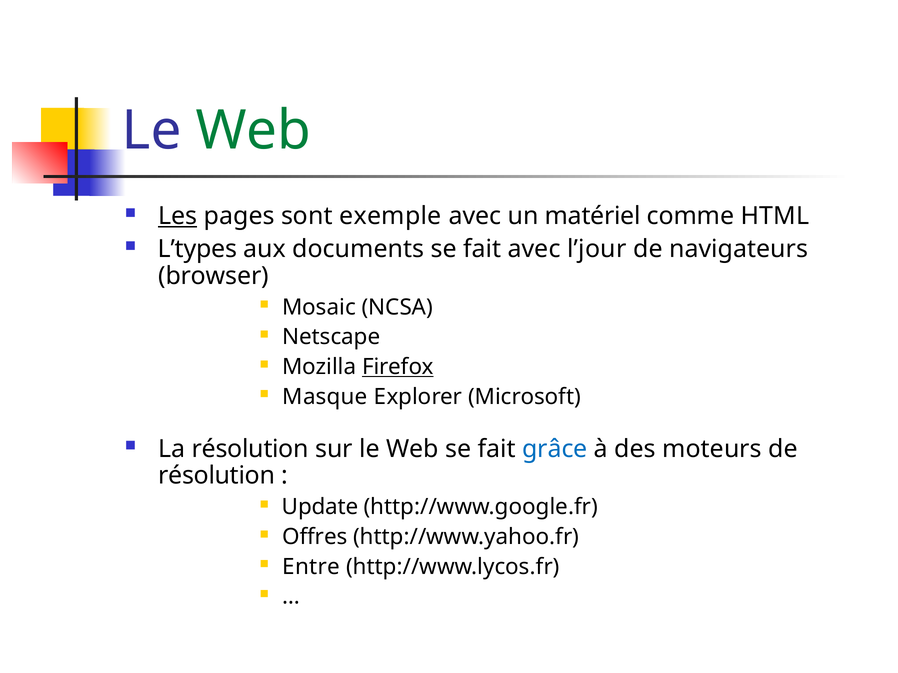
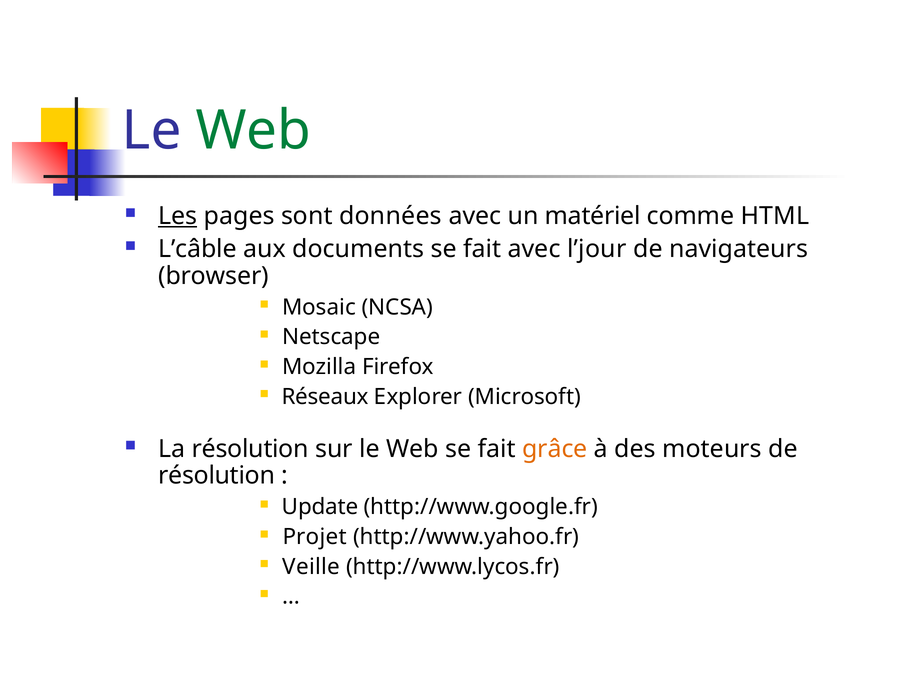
exemple: exemple -> données (390, 216)
L’types: L’types -> L’câble (197, 249)
Firefox underline: present -> none (398, 367)
Masque: Masque -> Réseaux (325, 397)
grâce colour: blue -> orange (555, 449)
Offres: Offres -> Projet (315, 537)
Entre: Entre -> Veille (311, 567)
